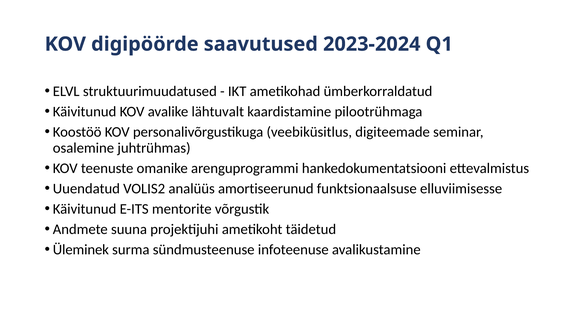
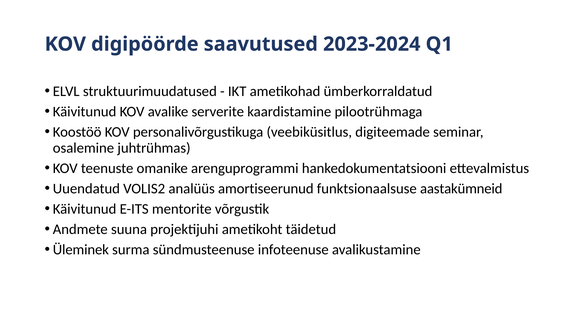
lähtuvalt: lähtuvalt -> serverite (218, 112)
elluviimisesse: elluviimisesse -> aastakümneid (461, 189)
